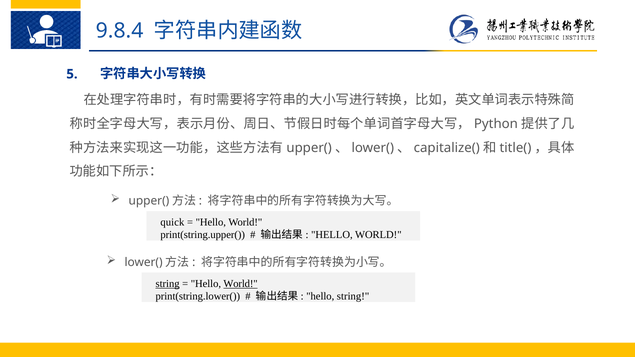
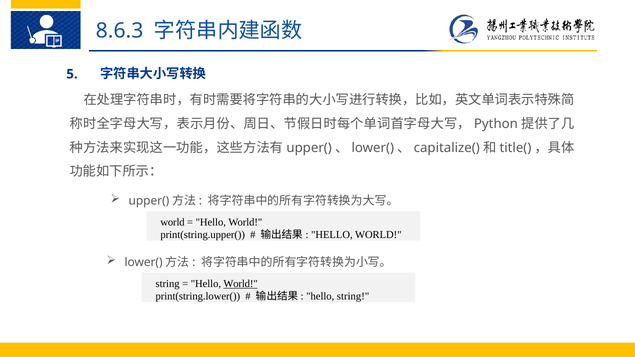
9.8.4: 9.8.4 -> 8.6.3 (120, 31)
quick: quick -> world (173, 222)
string underline: present -> none (168, 284)
